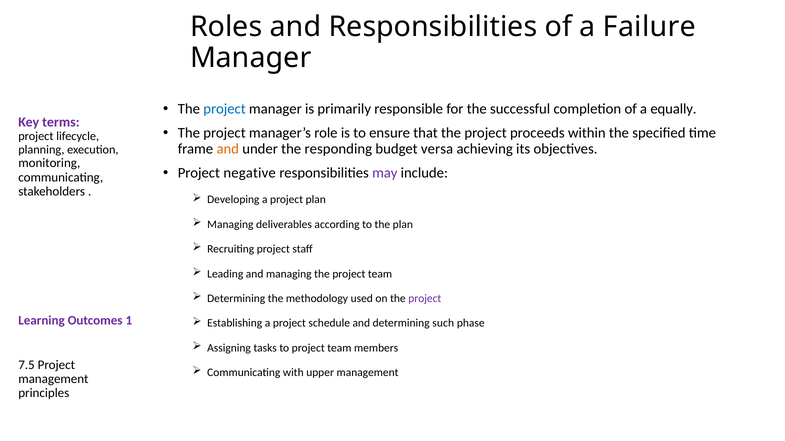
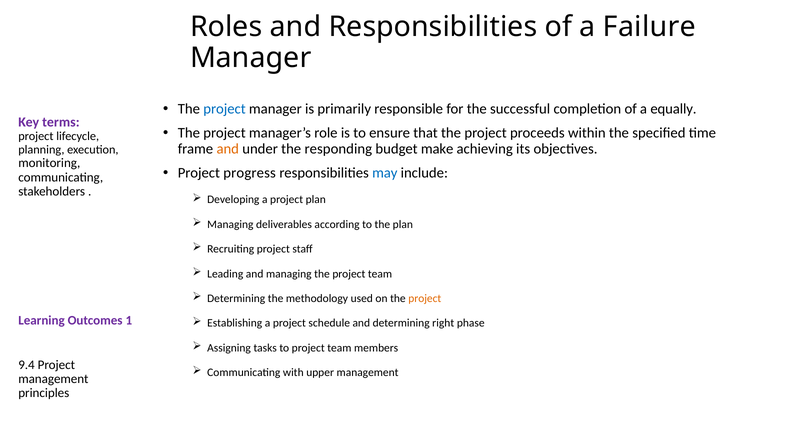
versa: versa -> make (437, 149)
negative: negative -> progress (250, 173)
may colour: purple -> blue (385, 173)
project colour: purple -> orange (425, 299)
such: such -> right (443, 324)
7.5: 7.5 -> 9.4 (26, 365)
